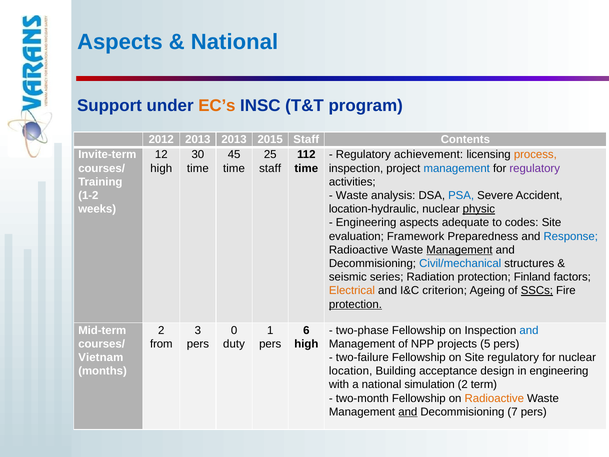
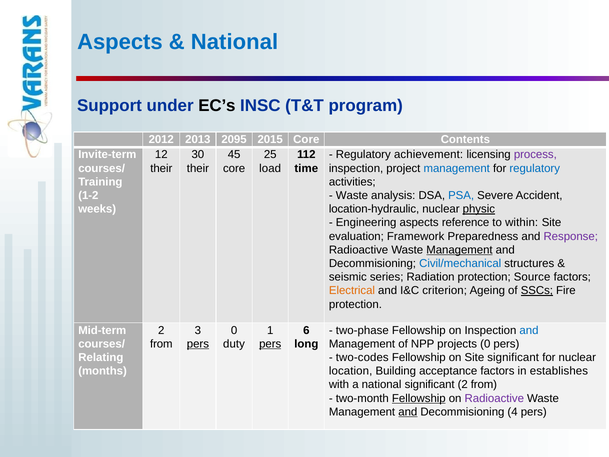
EC’s colour: orange -> black (217, 106)
2013 2013: 2013 -> 2095 (234, 139)
2015 Staff: Staff -> Core (306, 139)
process colour: orange -> purple (535, 155)
high: high -> their (161, 168)
time: time -> their (198, 168)
time: time -> core (234, 168)
staff: staff -> load (270, 168)
regulatory colour: purple -> blue (535, 168)
adequate: adequate -> reference (466, 223)
codes: codes -> within (522, 223)
Response colour: blue -> purple (571, 236)
Finland: Finland -> Source (532, 277)
protection underline: present -> none (355, 304)
pers underline: none -> present (198, 344)
pers underline: none -> present (270, 344)
high: high -> long (306, 344)
projects 5: 5 -> 0 (485, 344)
Vietnam: Vietnam -> Relating (101, 357)
two-failure: two-failure -> two-codes (362, 357)
Site regulatory: regulatory -> significant (513, 357)
acceptance design: design -> factors (497, 371)
in engineering: engineering -> establishes (559, 371)
national simulation: simulation -> significant (430, 384)
term: term -> from (484, 384)
Fellowship underline: none -> present (419, 398)
Radioactive colour: orange -> purple (494, 398)
7: 7 -> 4 (513, 412)
